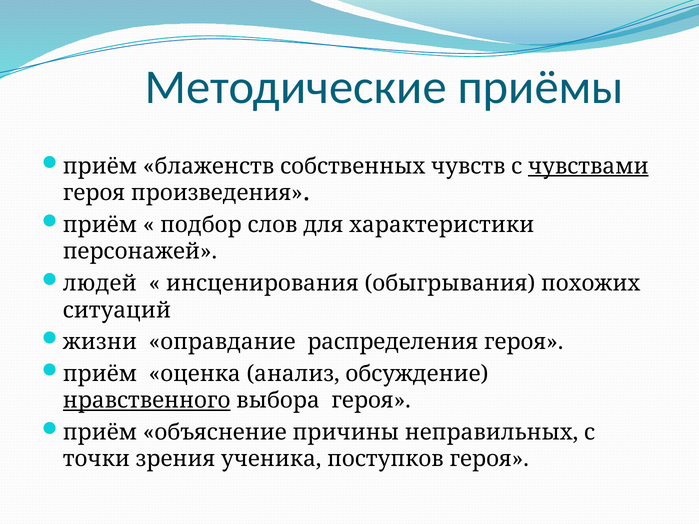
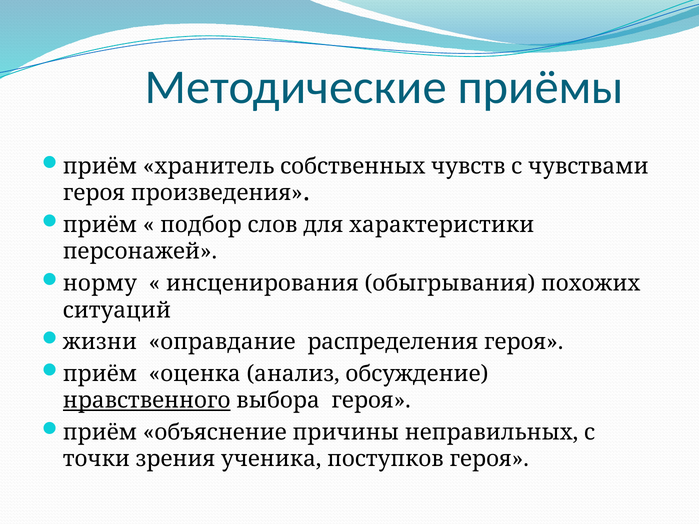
блаженств: блаженств -> хранитель (209, 166)
чувствами underline: present -> none (588, 166)
людей: людей -> норму (100, 284)
